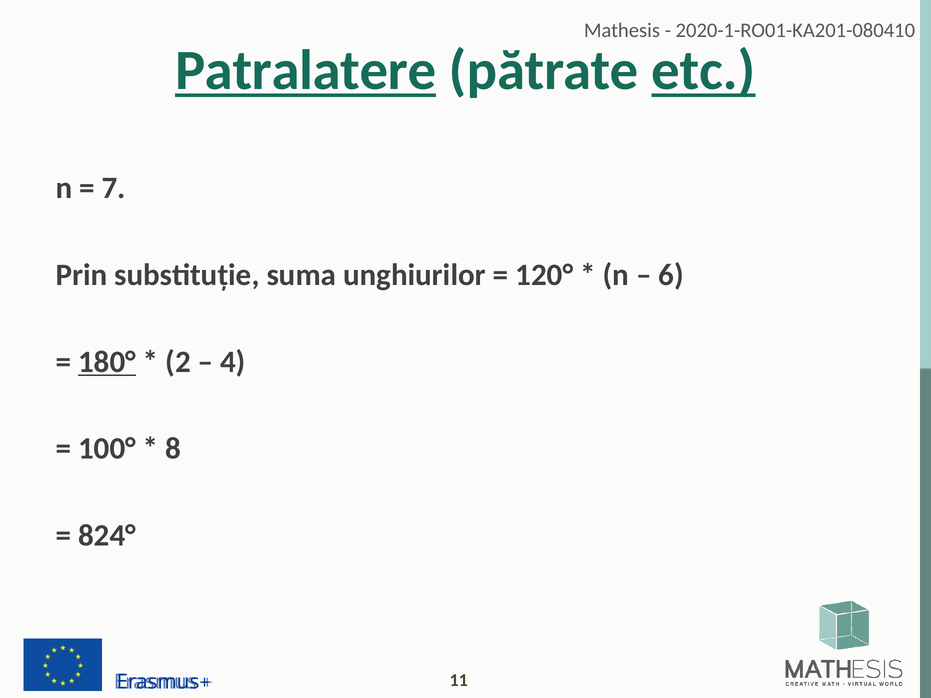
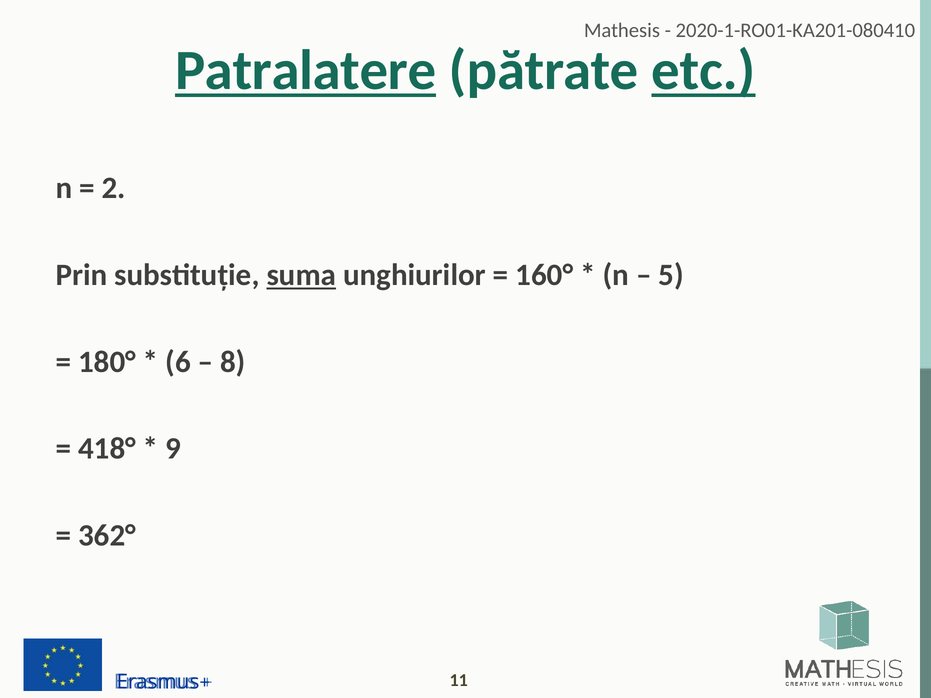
7: 7 -> 2 (114, 188)
suma underline: none -> present (301, 275)
120°: 120° -> 160° (544, 275)
6: 6 -> 5 (671, 275)
180° underline: present -> none (107, 362)
2: 2 -> 6 (178, 362)
4: 4 -> 8 (233, 362)
100°: 100° -> 418° (107, 449)
8: 8 -> 9 (173, 449)
824°: 824° -> 362° (107, 536)
